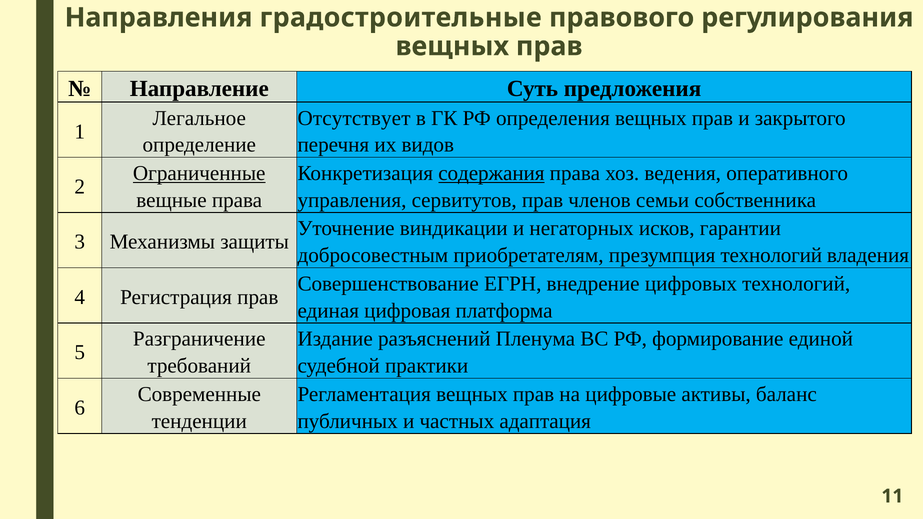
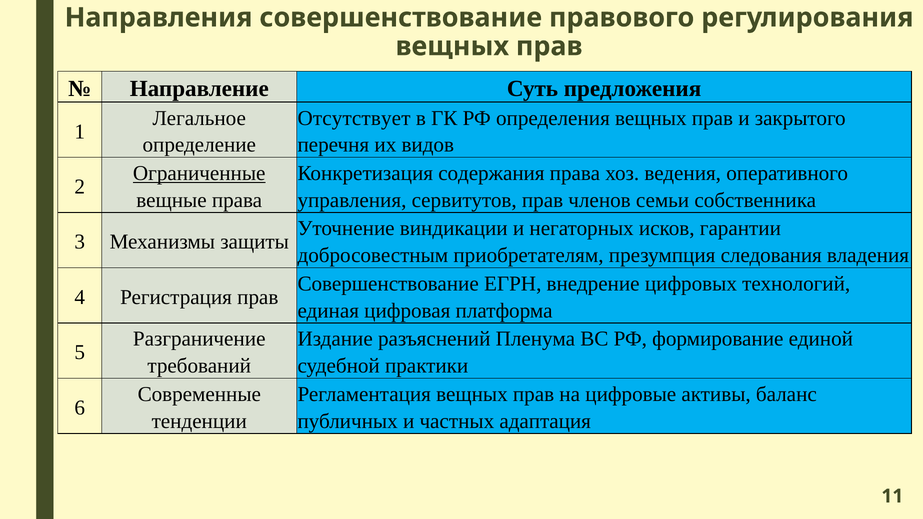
Направления градостроительные: градостроительные -> совершенствование (401, 18)
содержания underline: present -> none (491, 173)
презумпция технологий: технологий -> следования (771, 256)
